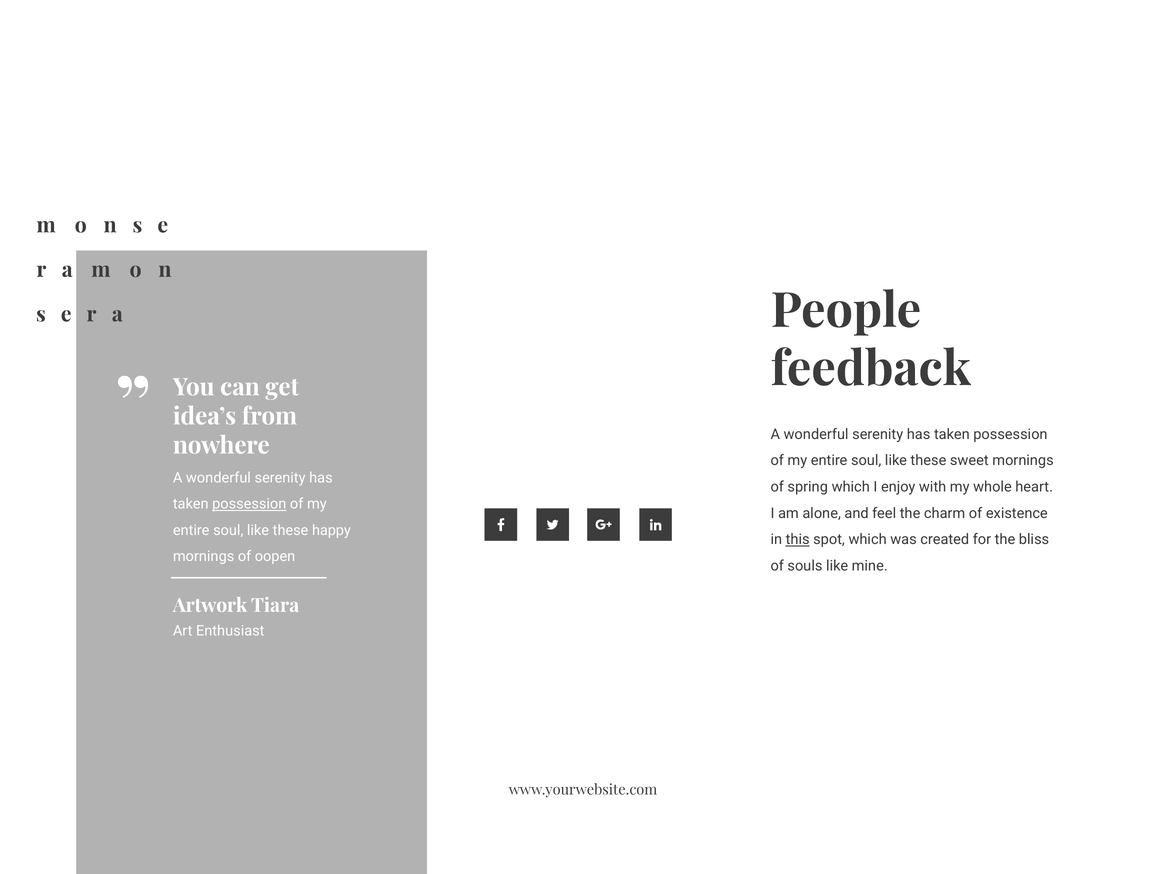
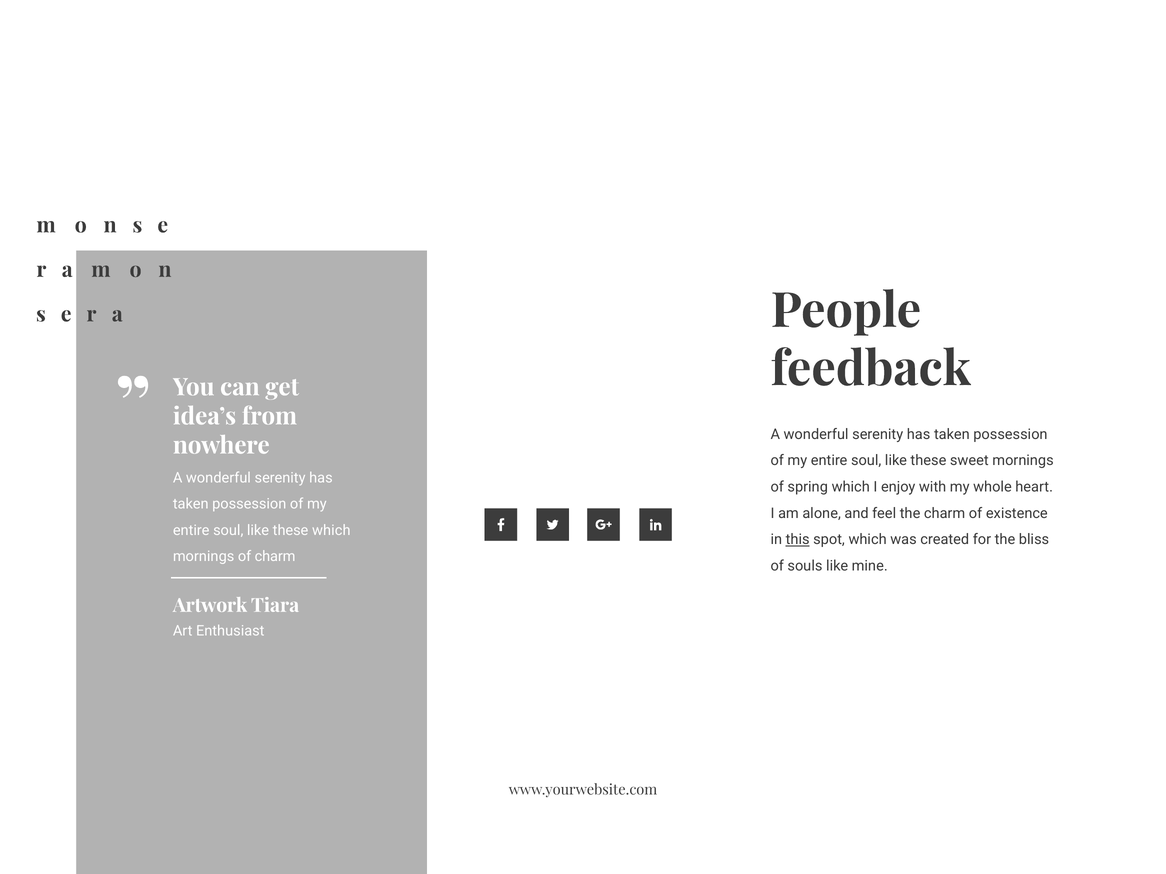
possession underline: present -> none (249, 504)
these happy: happy -> which (331, 531)
of oopen: oopen -> charm (275, 557)
